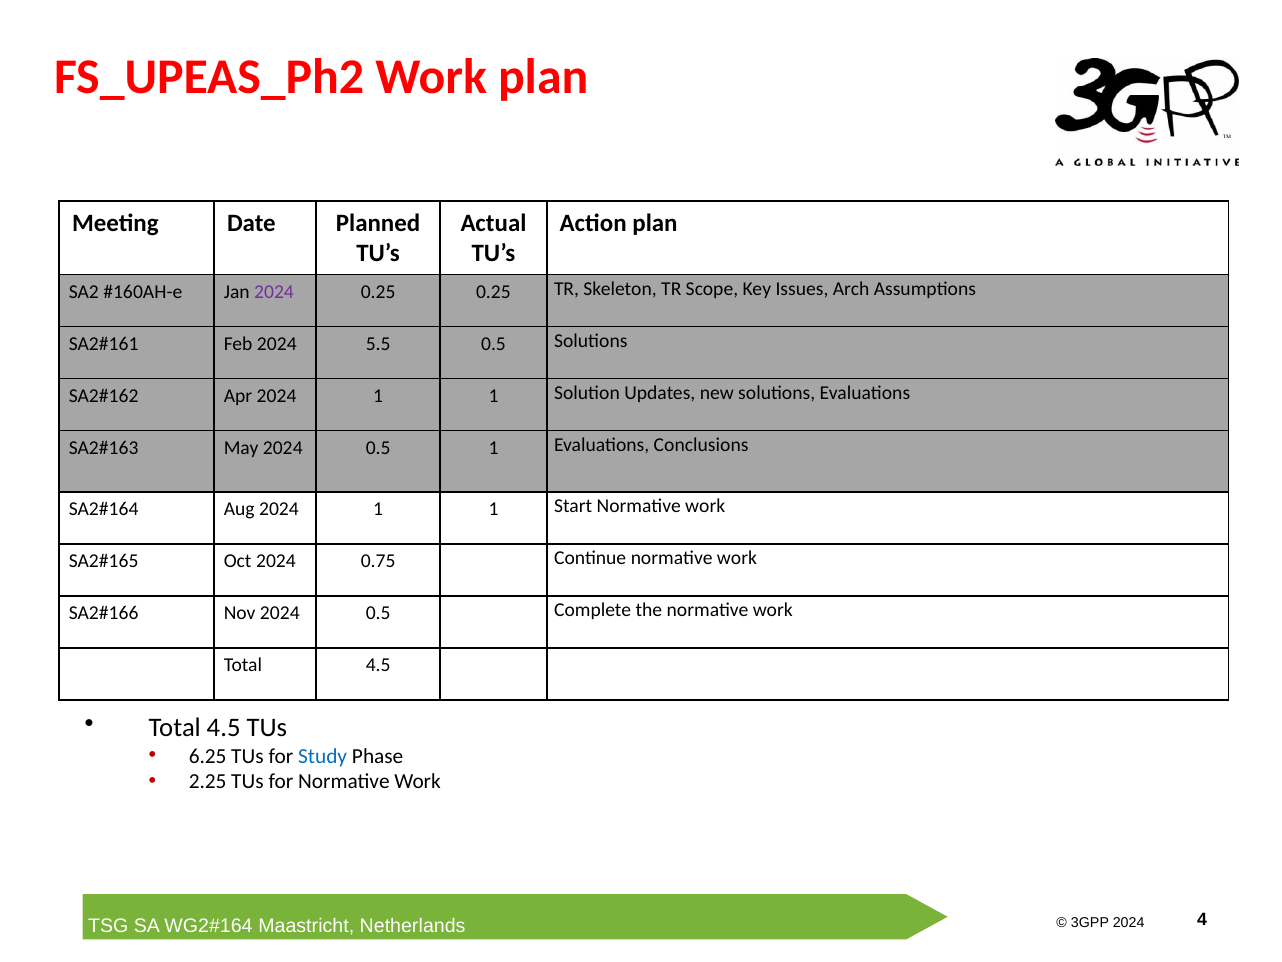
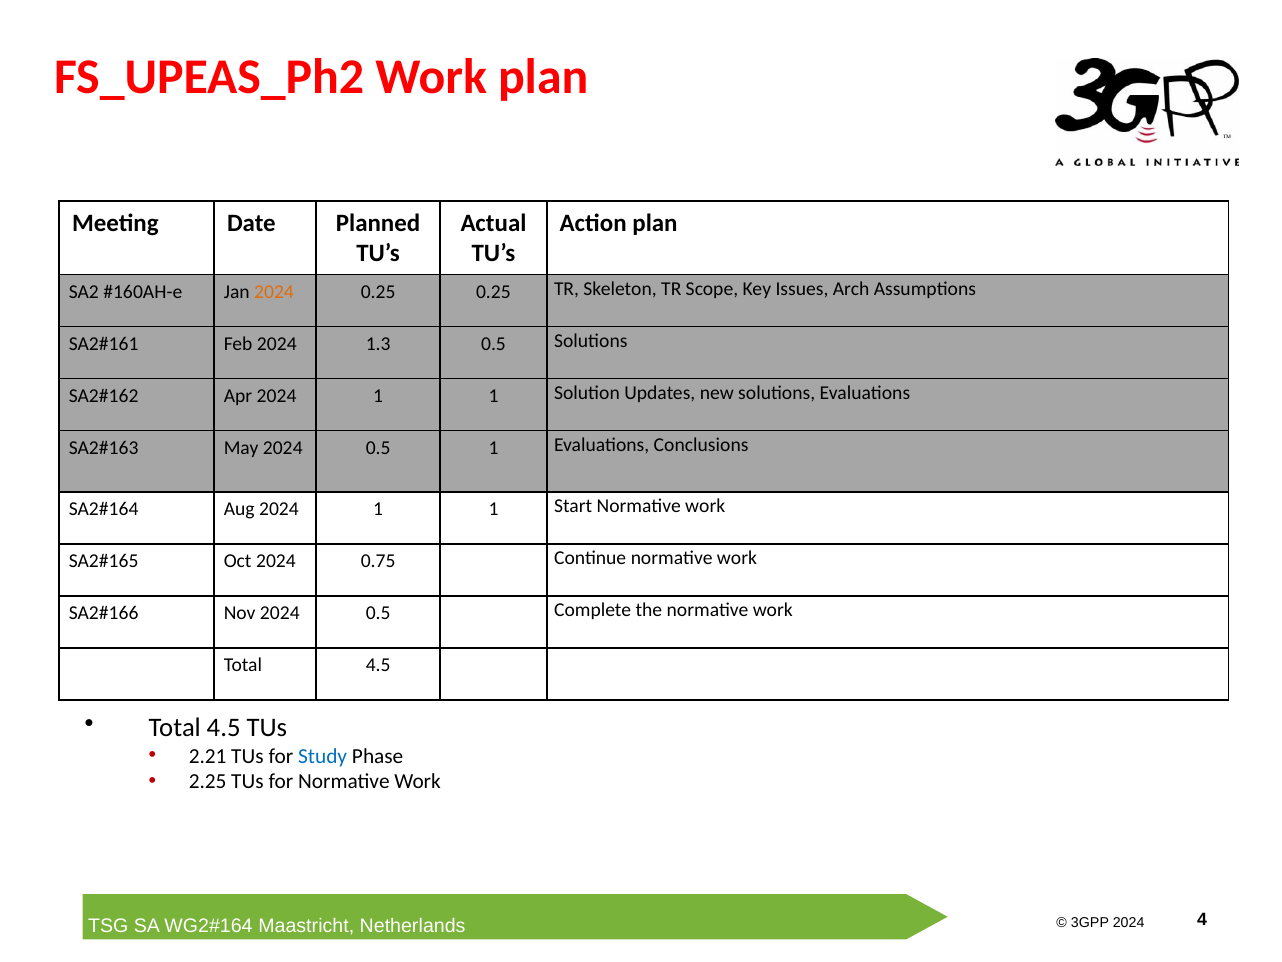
2024 colour: purple -> orange (274, 292)
5.5: 5.5 -> 1.3 (378, 344)
6.25: 6.25 -> 2.21 (208, 756)
